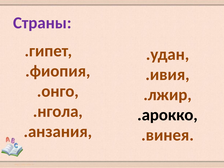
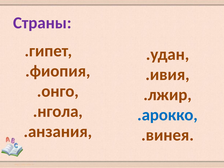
.арокко colour: black -> blue (168, 115)
